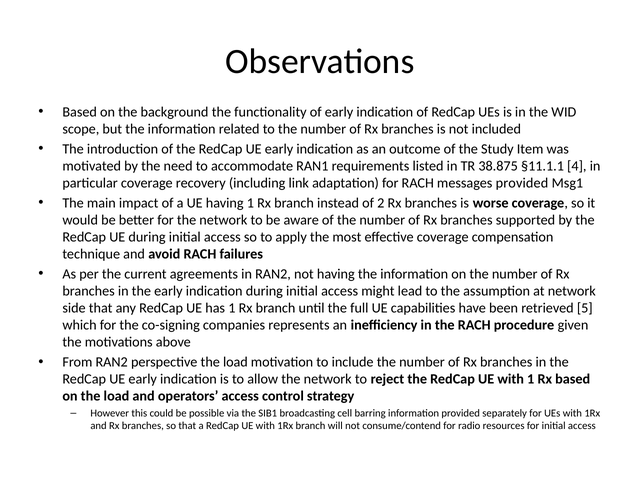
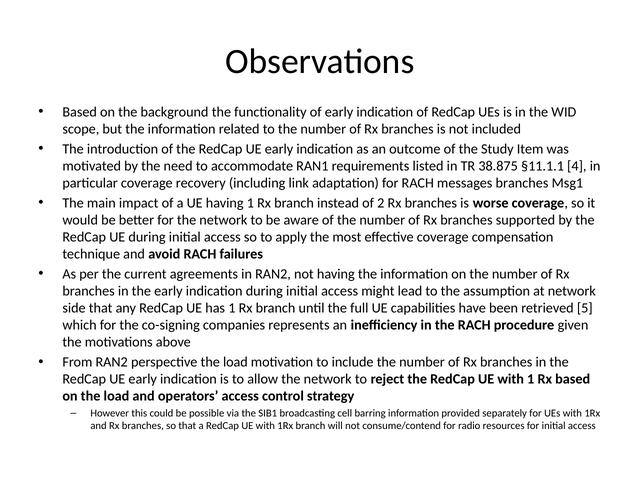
messages provided: provided -> branches (522, 183)
